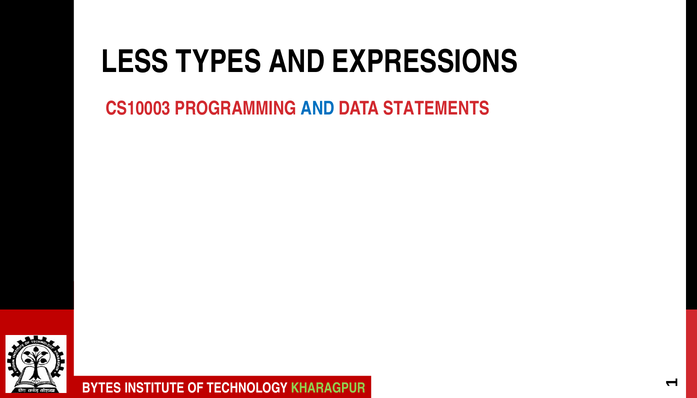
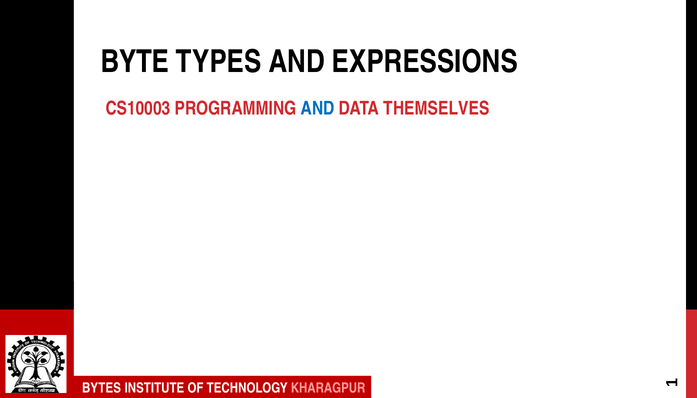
LESS: LESS -> BYTE (135, 62)
STATEMENTS: STATEMENTS -> THEMSELVES (437, 109)
KHARAGPUR colour: light green -> pink (328, 388)
